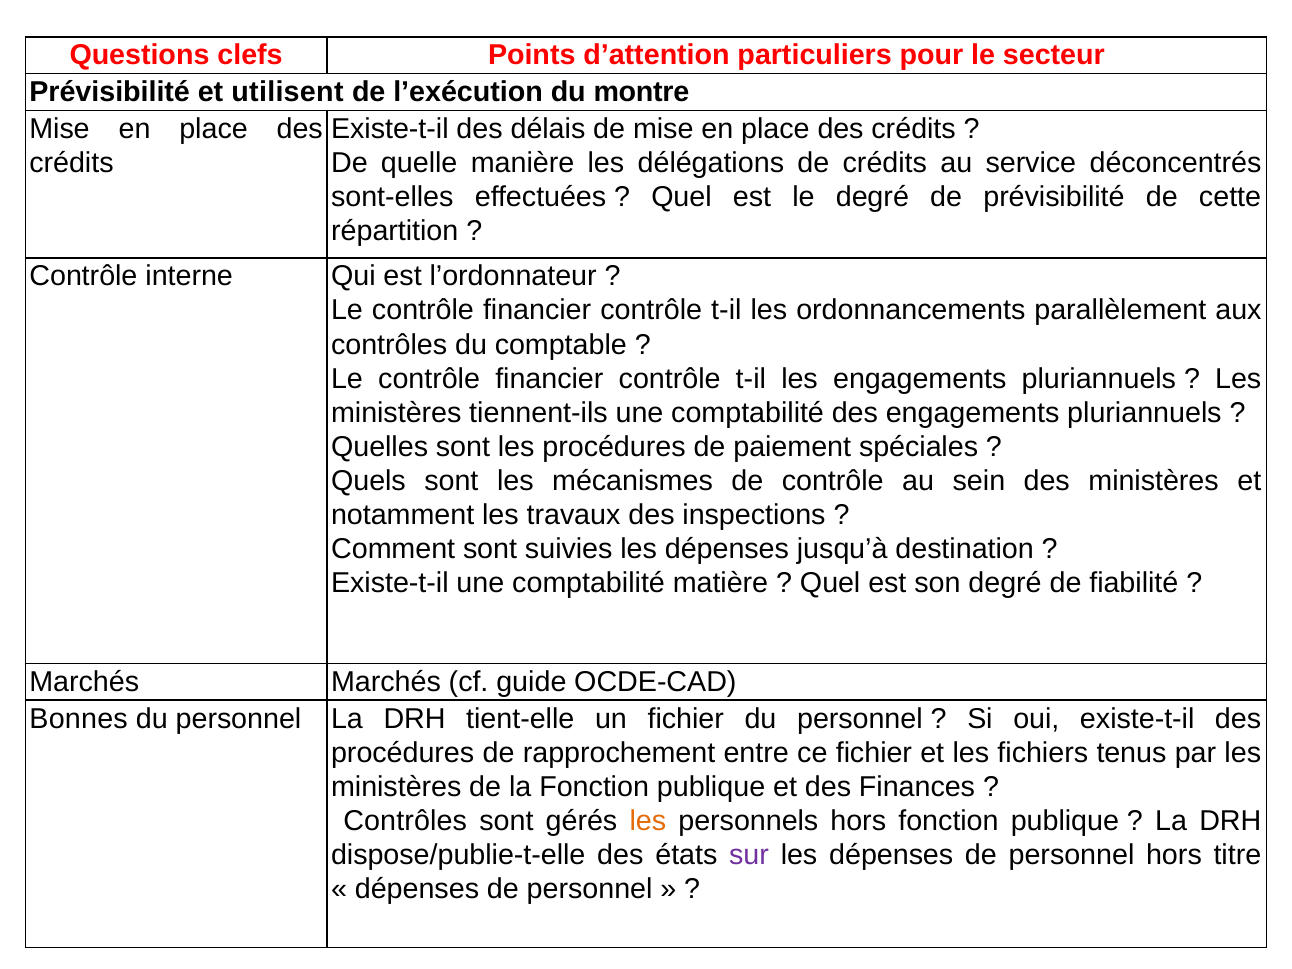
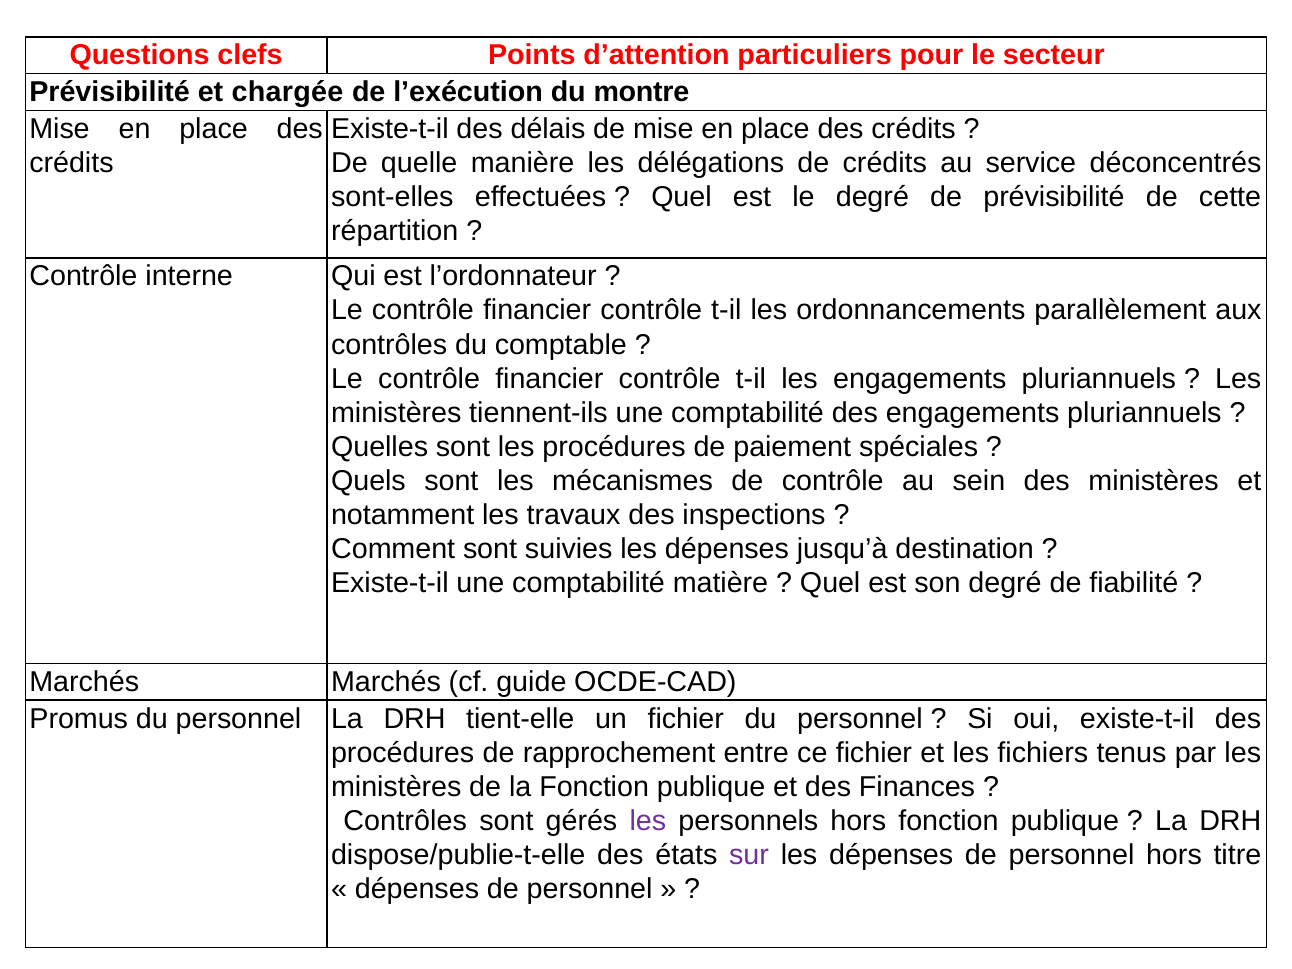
utilisent: utilisent -> chargée (287, 92)
Bonnes: Bonnes -> Promus (79, 719)
les colour: orange -> purple (648, 821)
